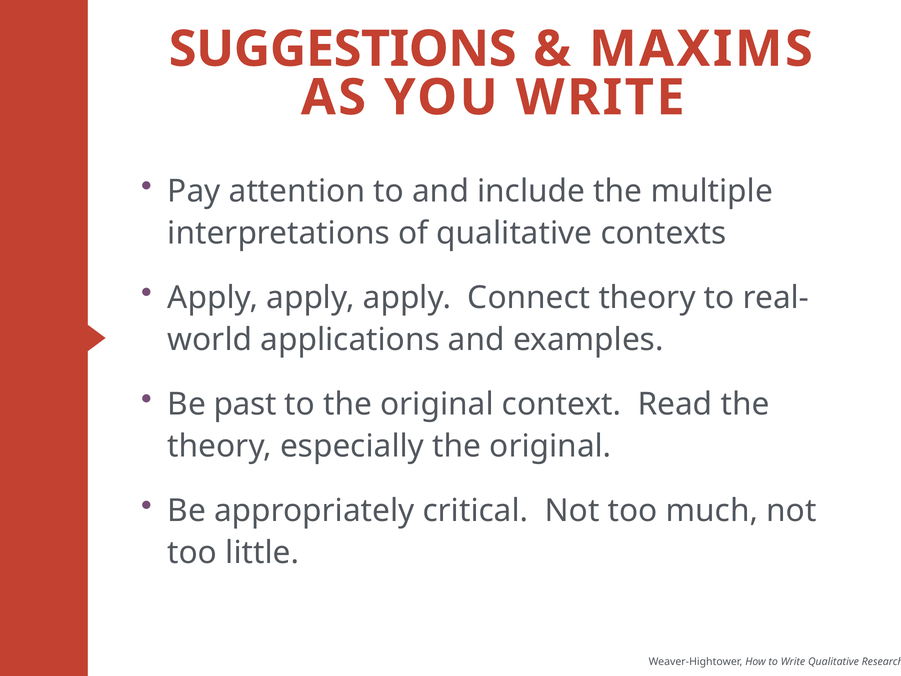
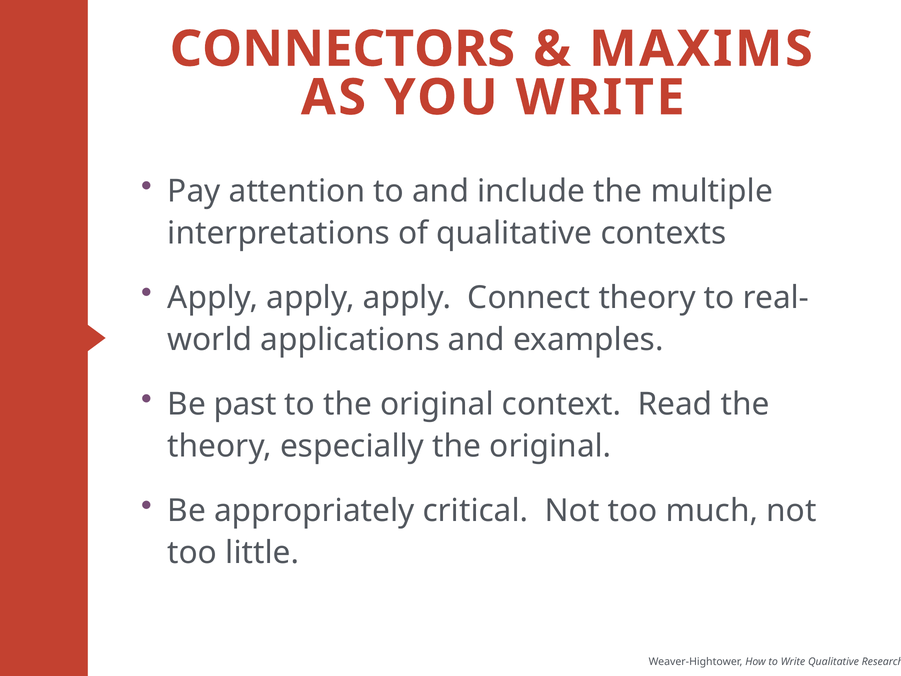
SUGGESTIONS: SUGGESTIONS -> CONNECTORS (342, 49)
